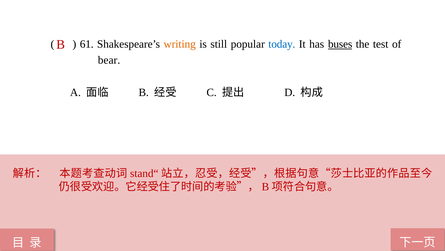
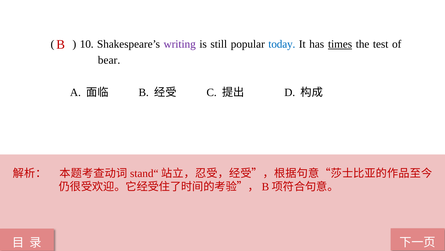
61: 61 -> 10 (87, 44)
writing colour: orange -> purple (180, 44)
buses: buses -> times (340, 44)
